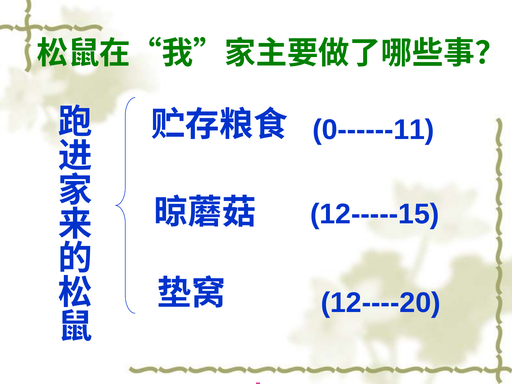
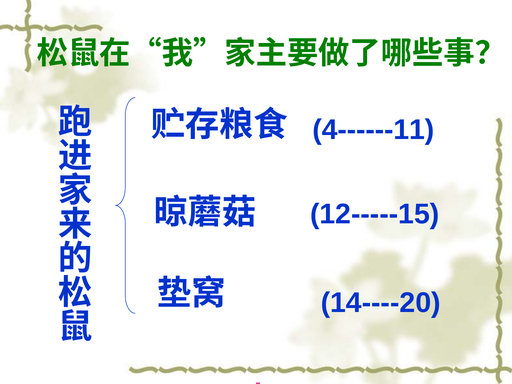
0------11: 0------11 -> 4------11 (373, 130)
12----20: 12----20 -> 14----20 (381, 303)
